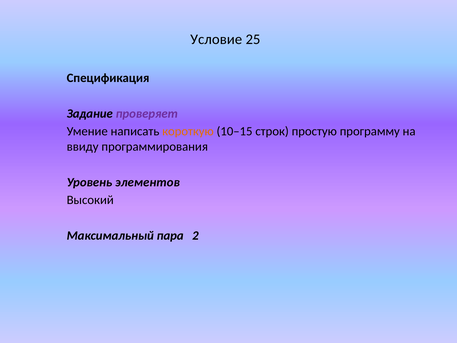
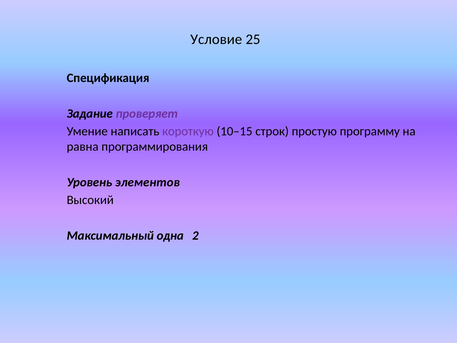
короткую colour: orange -> purple (188, 131)
ввиду: ввиду -> равна (83, 146)
пара: пара -> одна (170, 235)
